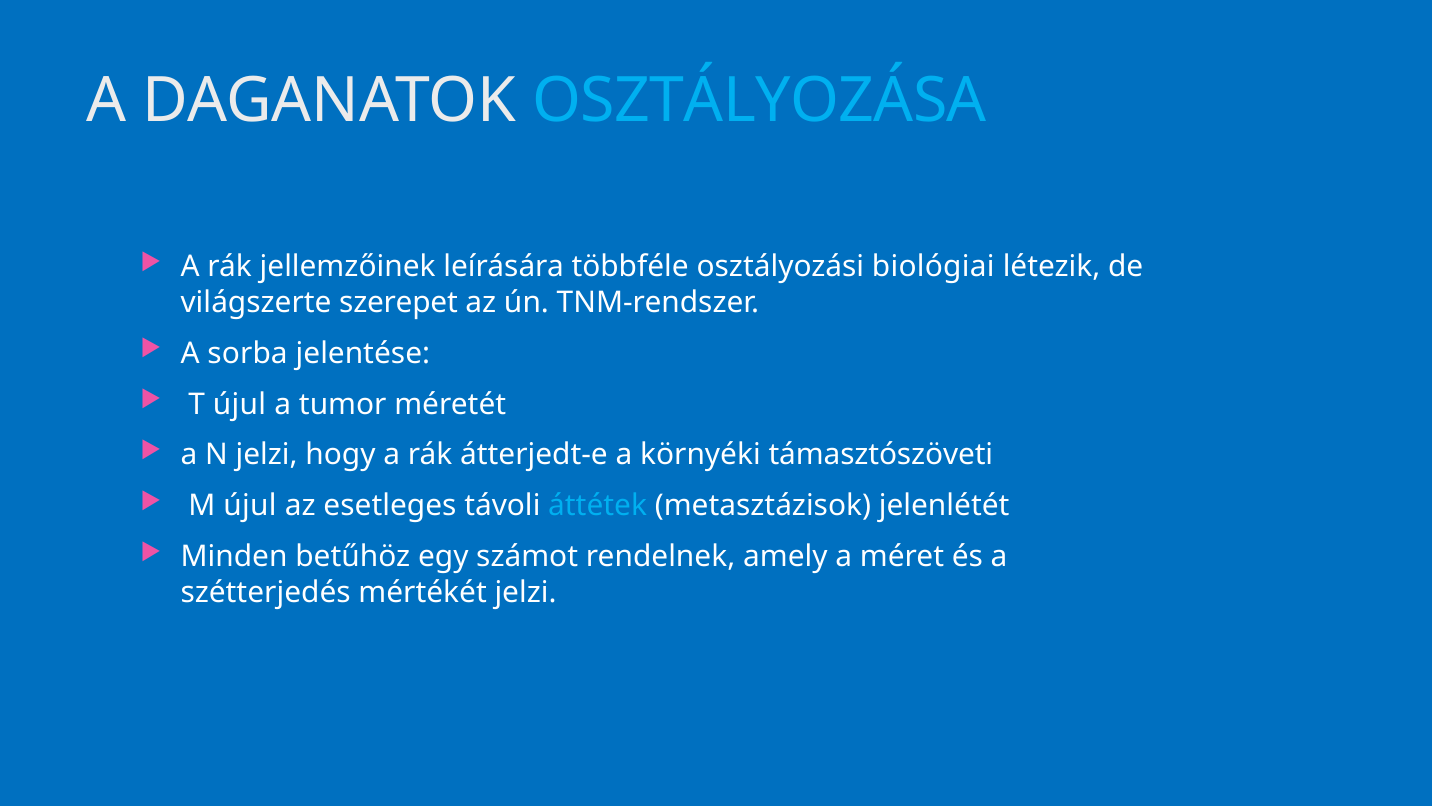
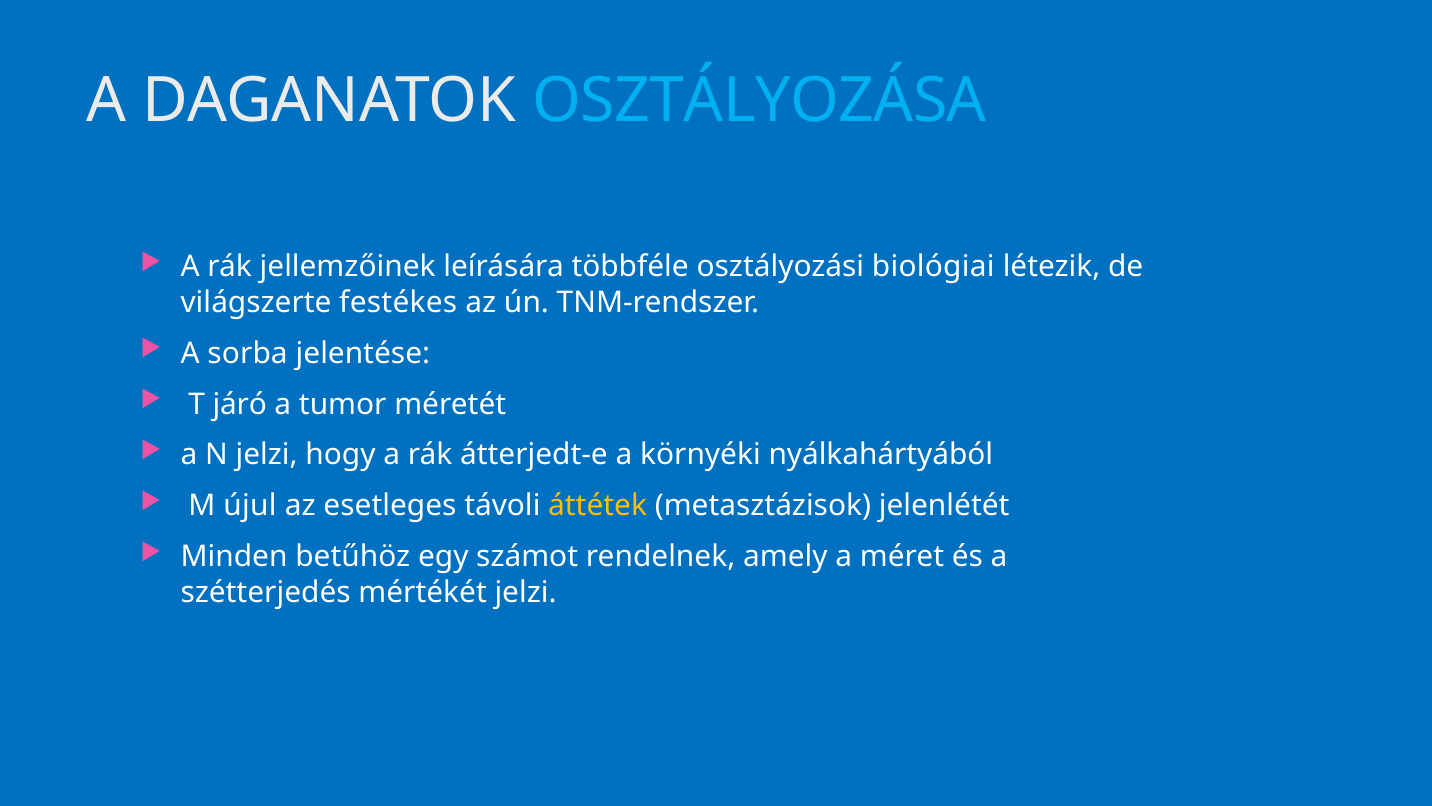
szerepet: szerepet -> festékes (398, 302)
T újul: újul -> járó (240, 404)
támasztószöveti: támasztószöveti -> nyálkahártyából (881, 455)
áttétek colour: light blue -> yellow (598, 506)
